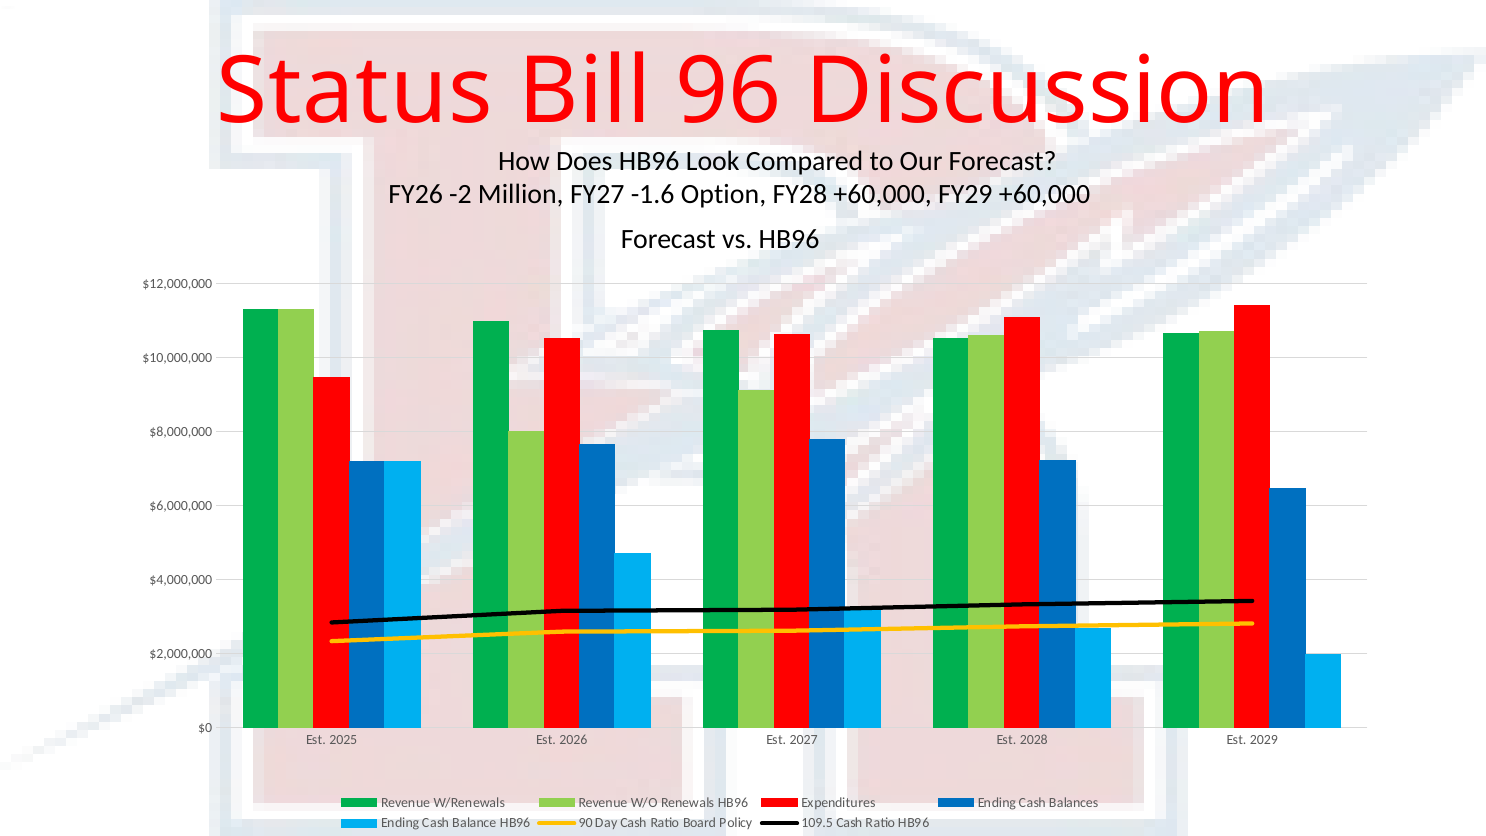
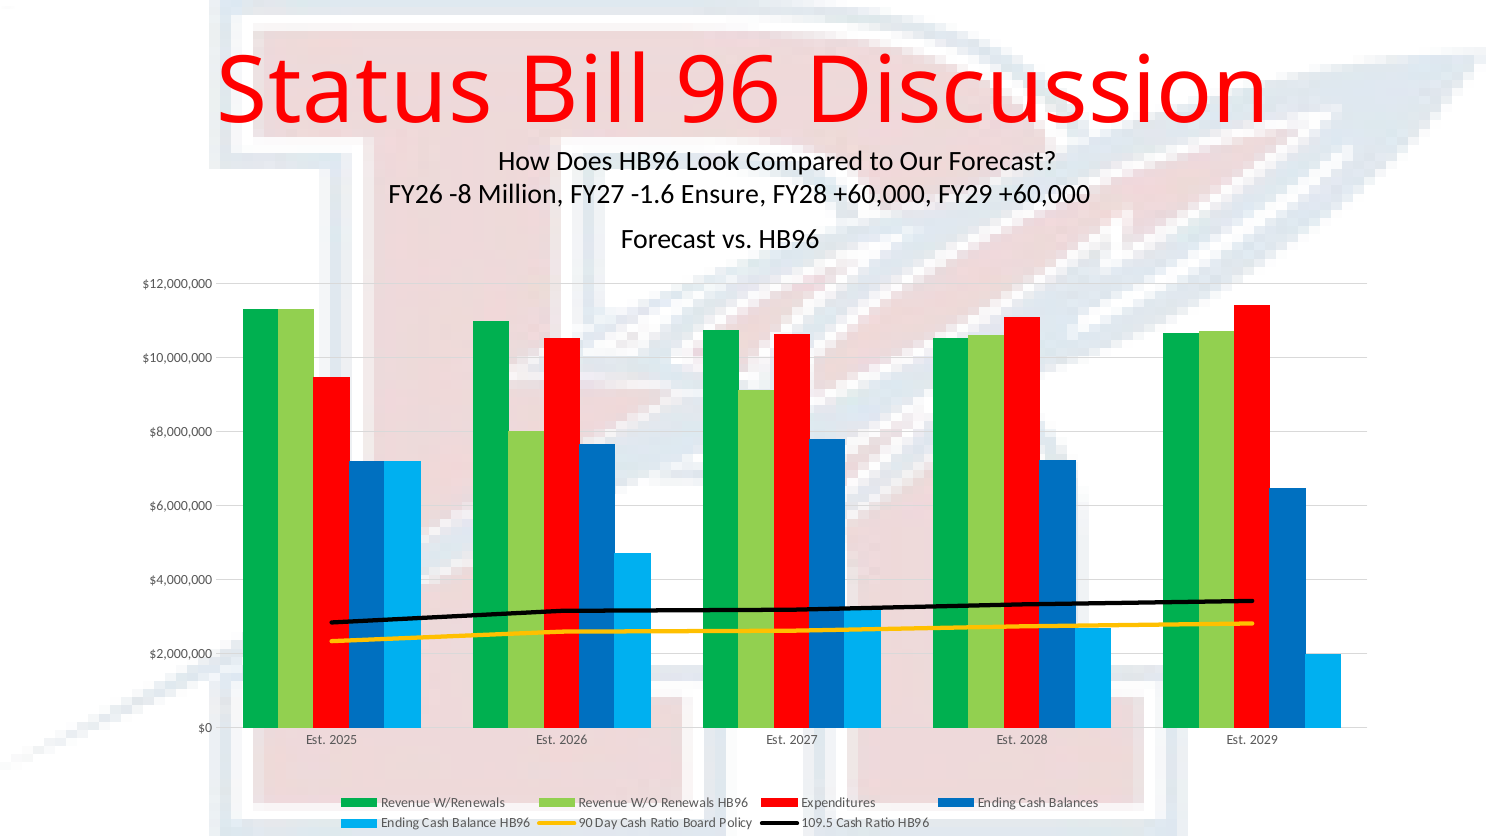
-2: -2 -> -8 (460, 194)
Option: Option -> Ensure (723, 194)
